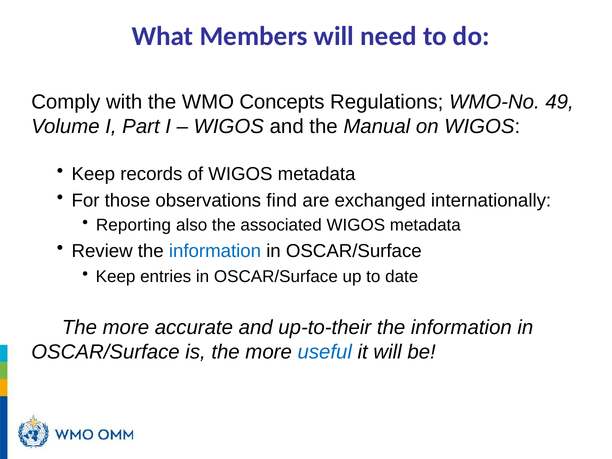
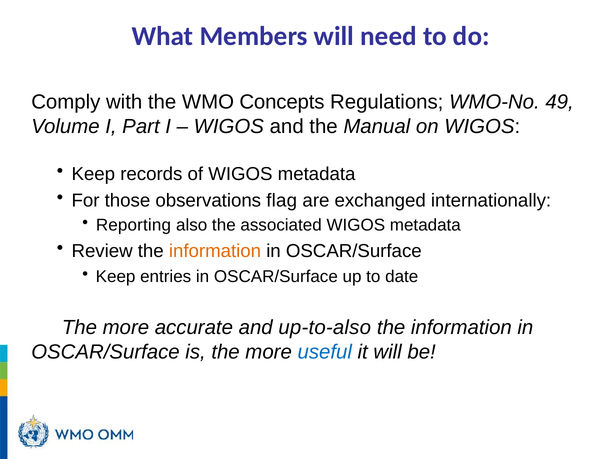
find: find -> flag (282, 201)
information colour: blue -> orange (215, 251)
up-to-their: up-to-their -> up-to-also (325, 327)
